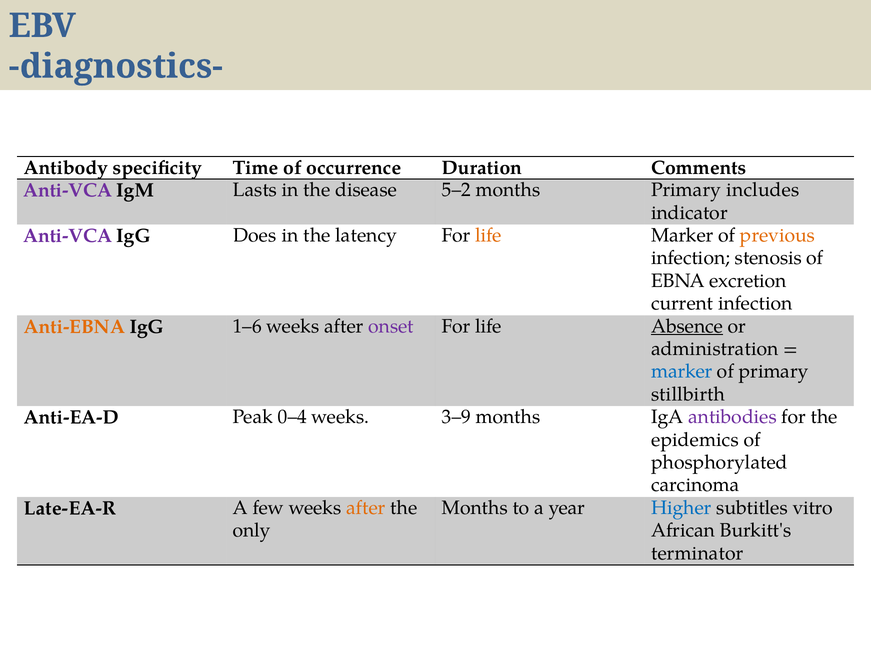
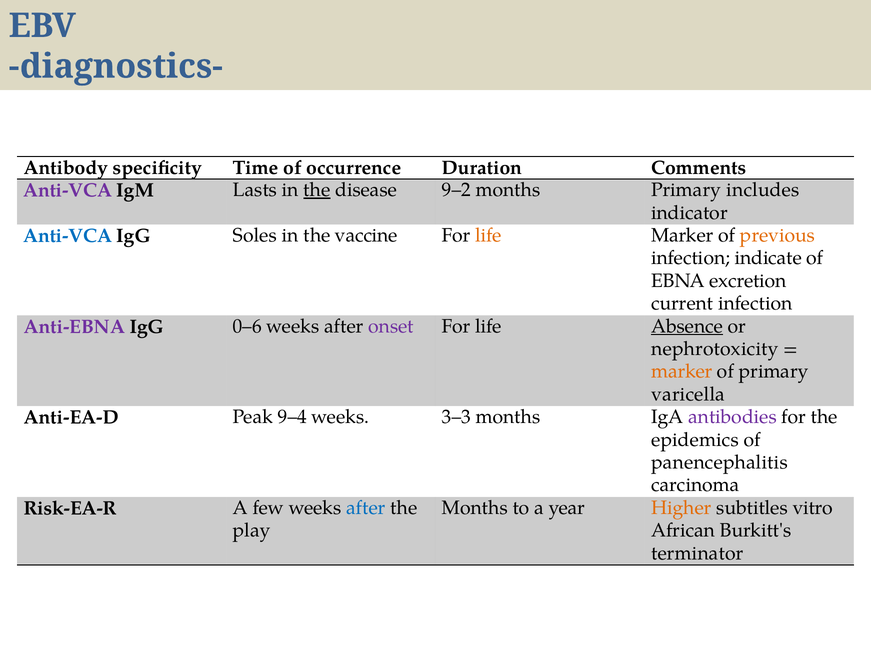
the underline: none -> present (317, 190)
5–2: 5–2 -> 9–2 (456, 190)
Anti-VCA colour: purple -> blue (68, 236)
Does: Does -> Soles (255, 235)
latency: latency -> vaccine (366, 235)
stenosis: stenosis -> indicate (768, 258)
Anti-EBNA colour: orange -> purple (74, 326)
1–6: 1–6 -> 0–6 (247, 326)
administration: administration -> nephrotoxicity (715, 348)
marker colour: blue -> orange (682, 371)
stillbirth: stillbirth -> varicella (688, 394)
0–4: 0–4 -> 9–4 (292, 417)
3–9: 3–9 -> 3–3 (456, 417)
phosphorylated: phosphorylated -> panencephalitis (719, 462)
Late-EA-R: Late-EA-R -> Risk-EA-R (70, 508)
after colour: orange -> blue (366, 507)
Higher colour: blue -> orange (681, 507)
only: only -> play (252, 530)
